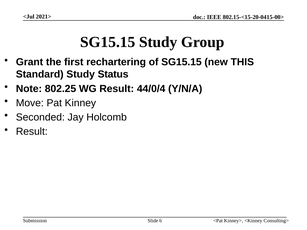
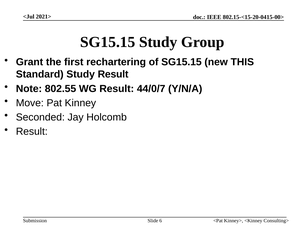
Study Status: Status -> Result (113, 74)
802.25: 802.25 -> 802.55 (60, 89)
44/0/4: 44/0/4 -> 44/0/7 (151, 89)
